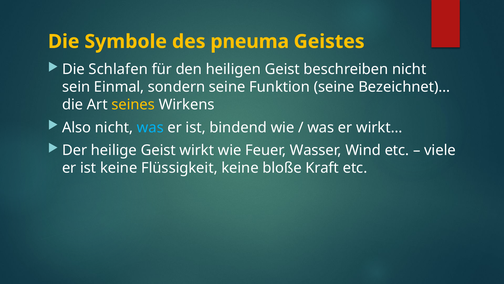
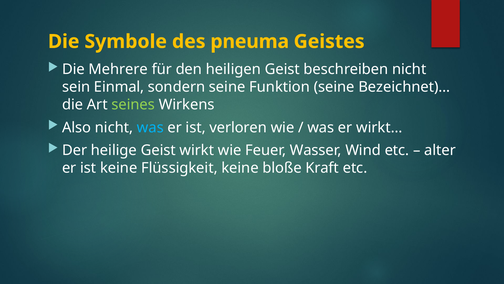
Schlafen: Schlafen -> Mehrere (118, 69)
seines colour: yellow -> light green (133, 104)
bindend: bindend -> verloren (238, 127)
viele: viele -> alter (440, 150)
